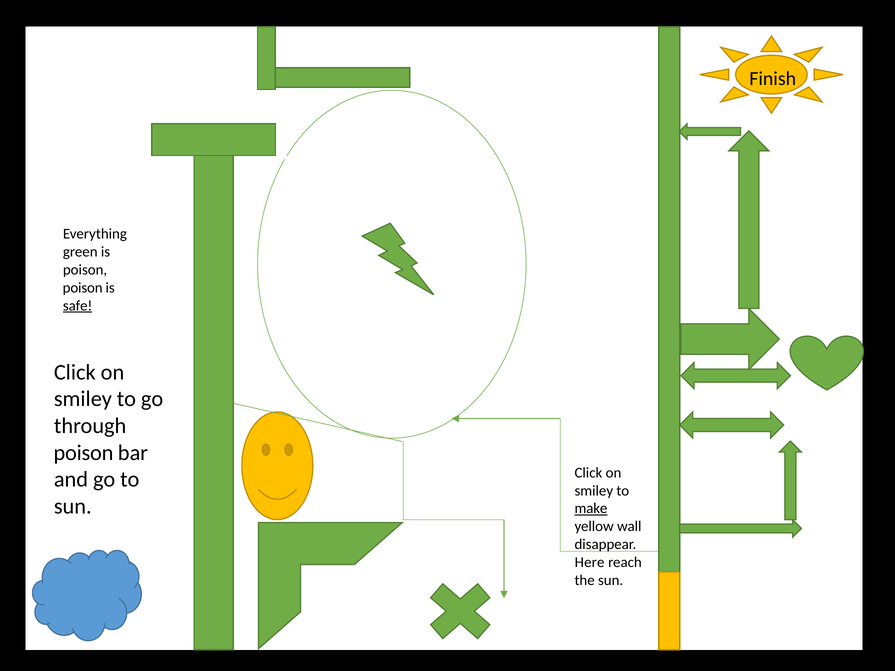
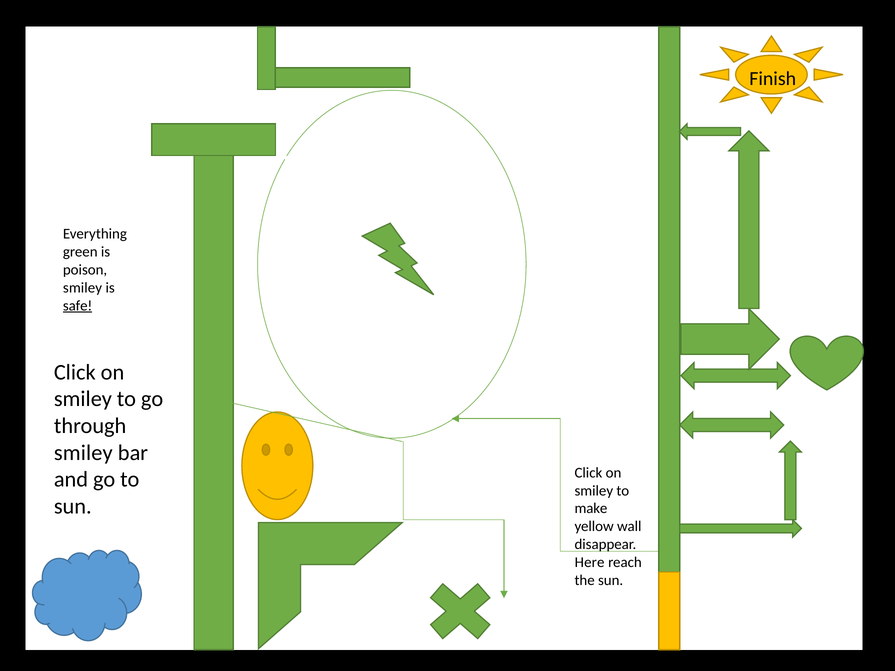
poison: poison -> smiley (83, 288)
poison: poison -> smiley (83, 453)
make underline: present -> none (591, 509)
